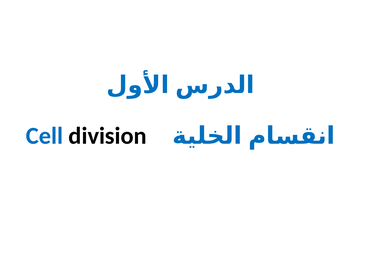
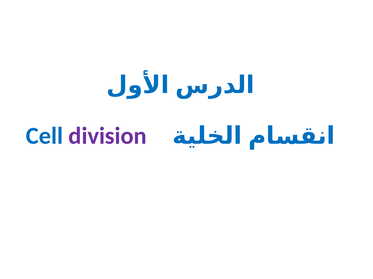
division colour: black -> purple (108, 136)
